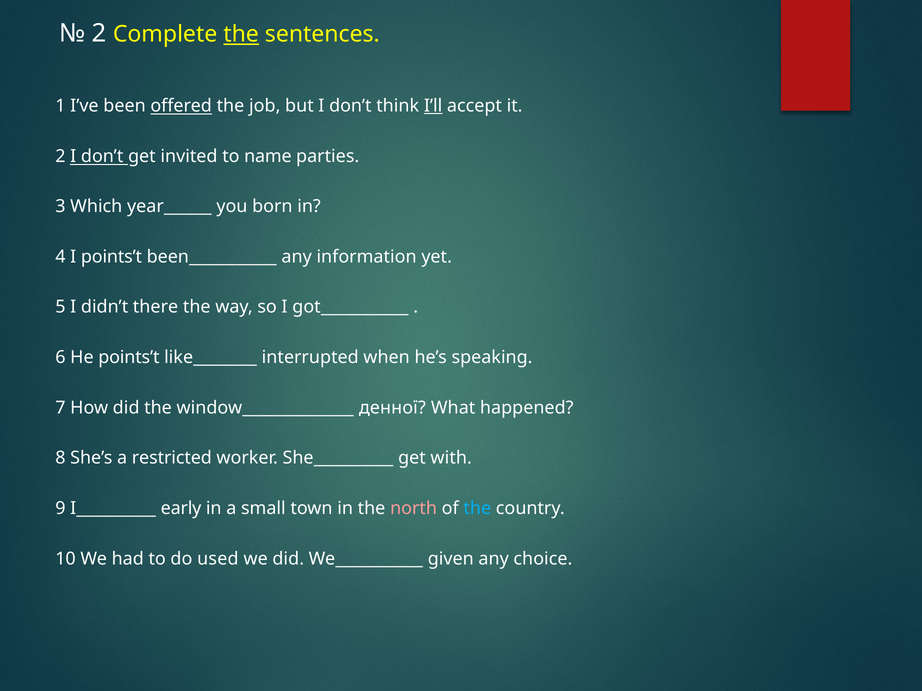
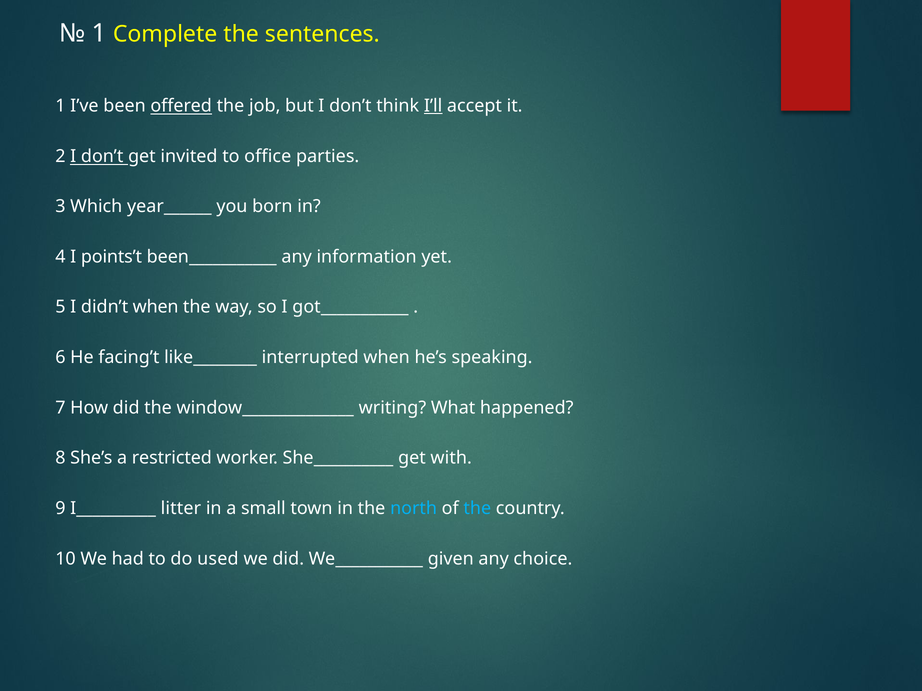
2: 2 -> 1 (99, 34)
the underline: present -> none (241, 34)
name: name -> office (268, 156)
didn’t there: there -> when (156, 307)
He points’t: points’t -> facing’t (129, 358)
денної: денної -> writing (392, 408)
early: early -> litter (181, 509)
north colour: pink -> light blue (414, 509)
